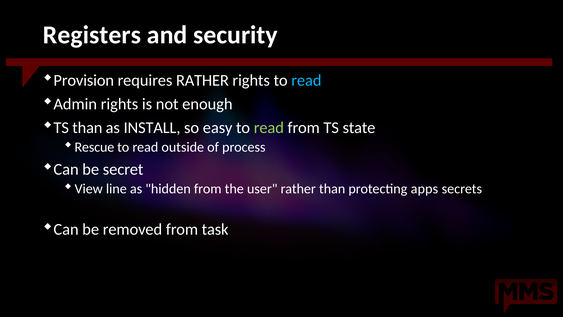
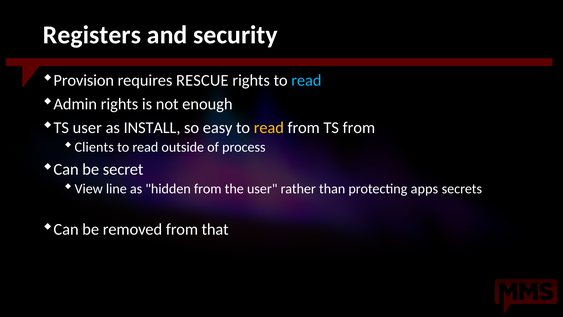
requires RATHER: RATHER -> RESCUE (202, 80)
TS than: than -> user (87, 128)
read colour: light green -> yellow (269, 128)
TS state: state -> from (359, 128)
Rescue: Rescue -> Clients (94, 147)
task: task -> that (215, 229)
